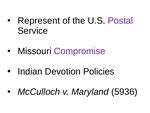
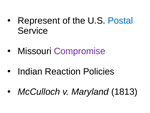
Postal colour: purple -> blue (120, 21)
Devotion: Devotion -> Reaction (63, 71)
5936: 5936 -> 1813 (124, 91)
